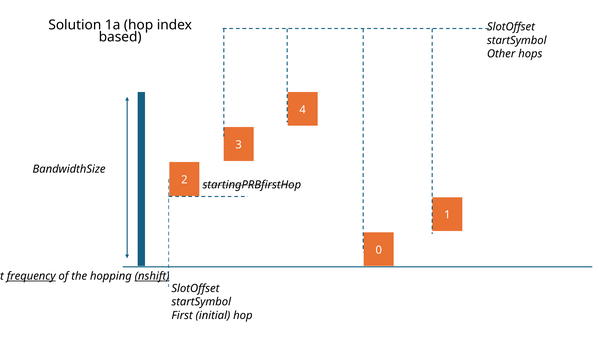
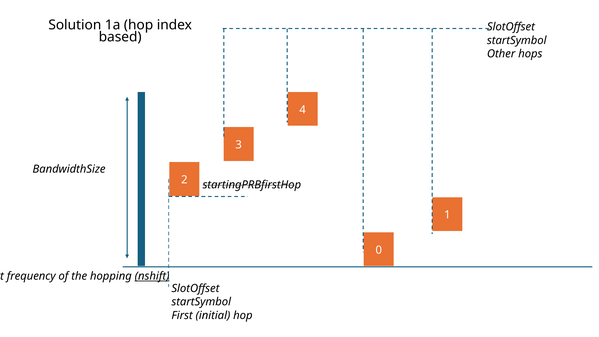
frequency underline: present -> none (31, 276)
